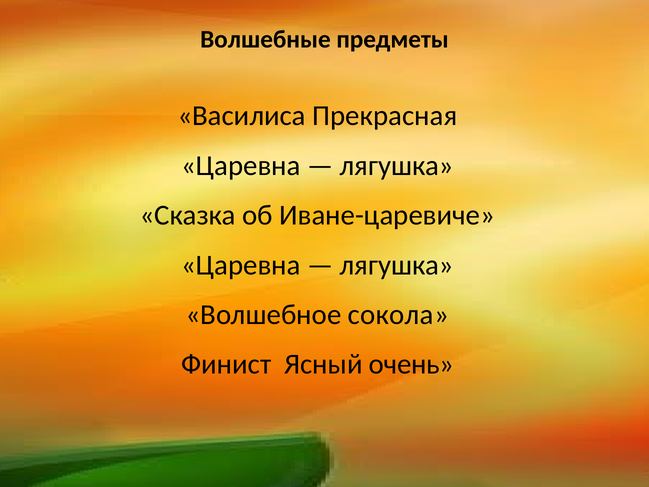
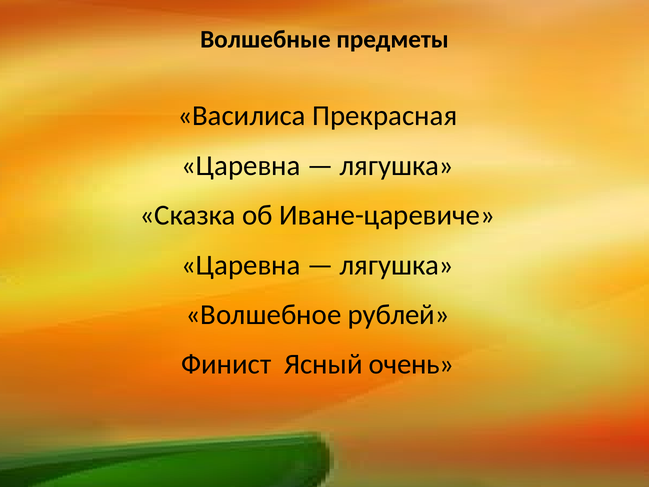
сокола: сокола -> рублей (399, 315)
